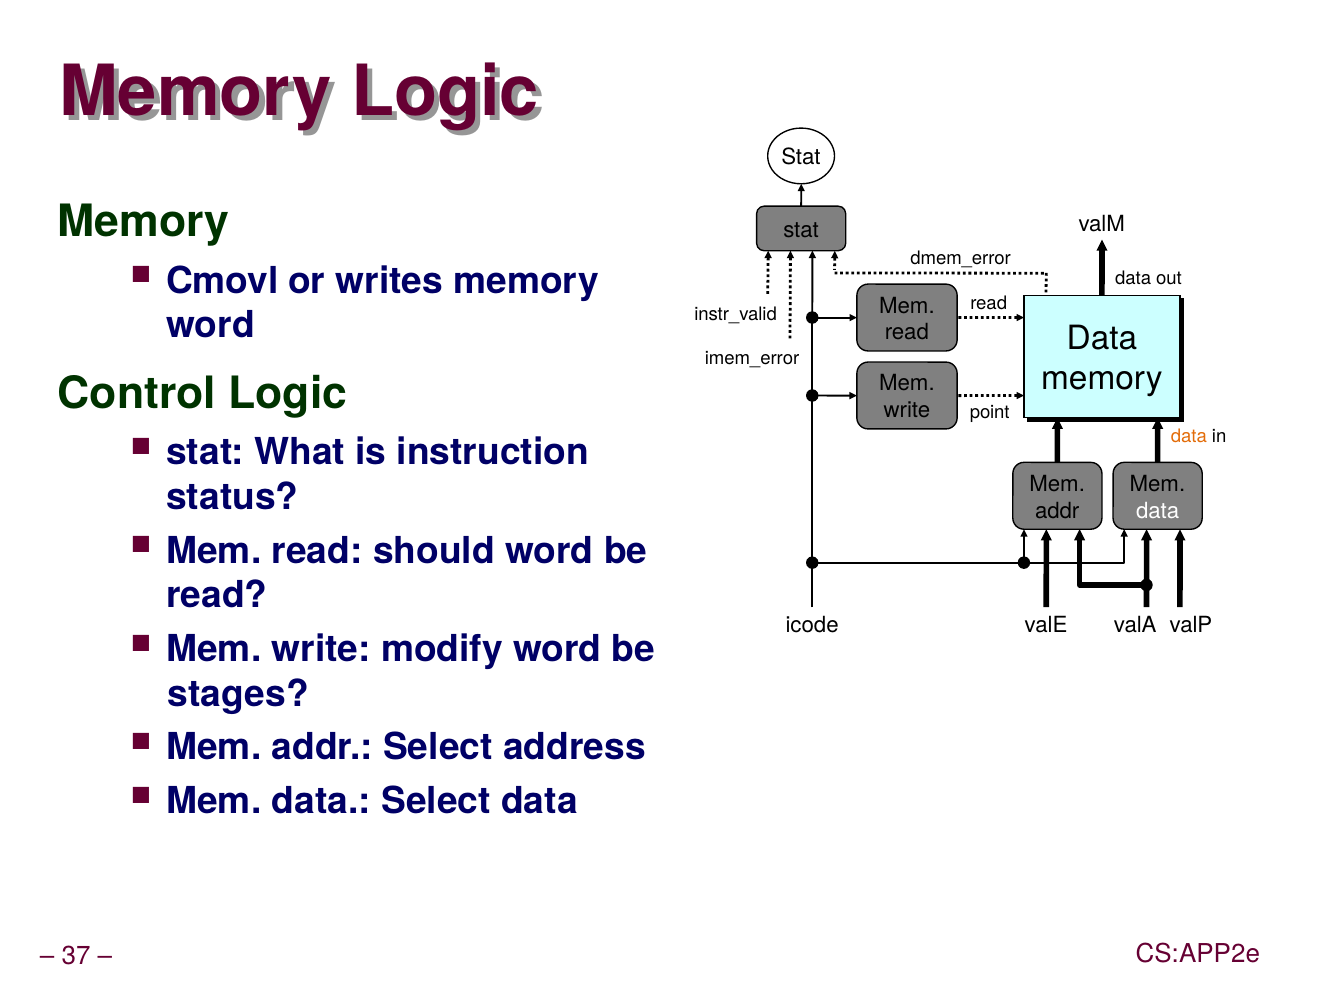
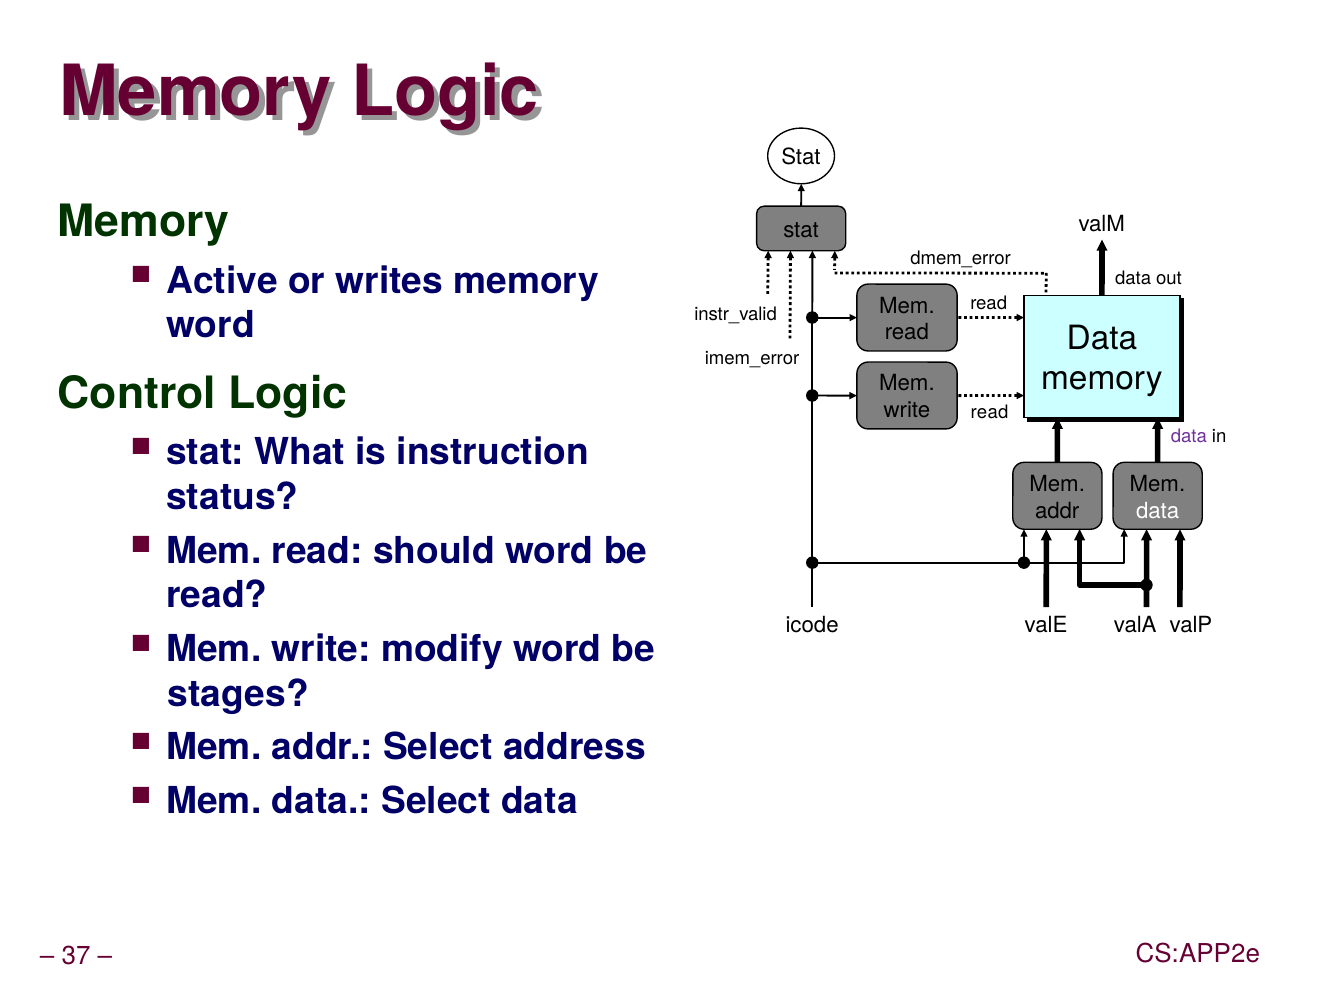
Cmovl: Cmovl -> Active (222, 281)
point: point -> read (989, 412)
data colour: orange -> purple (1189, 437)
